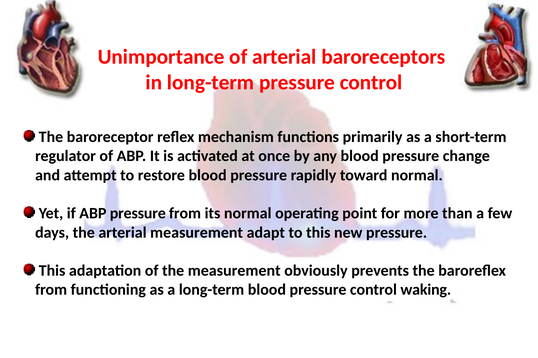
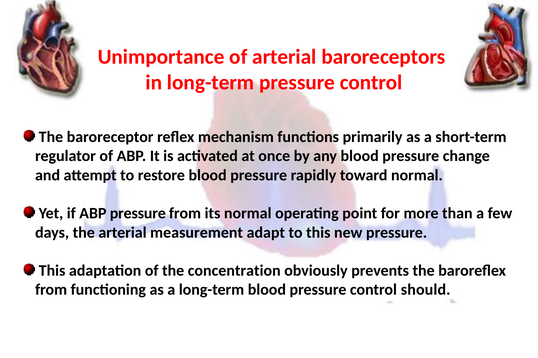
the measurement: measurement -> concentration (234, 271)
waking: waking -> should (426, 290)
